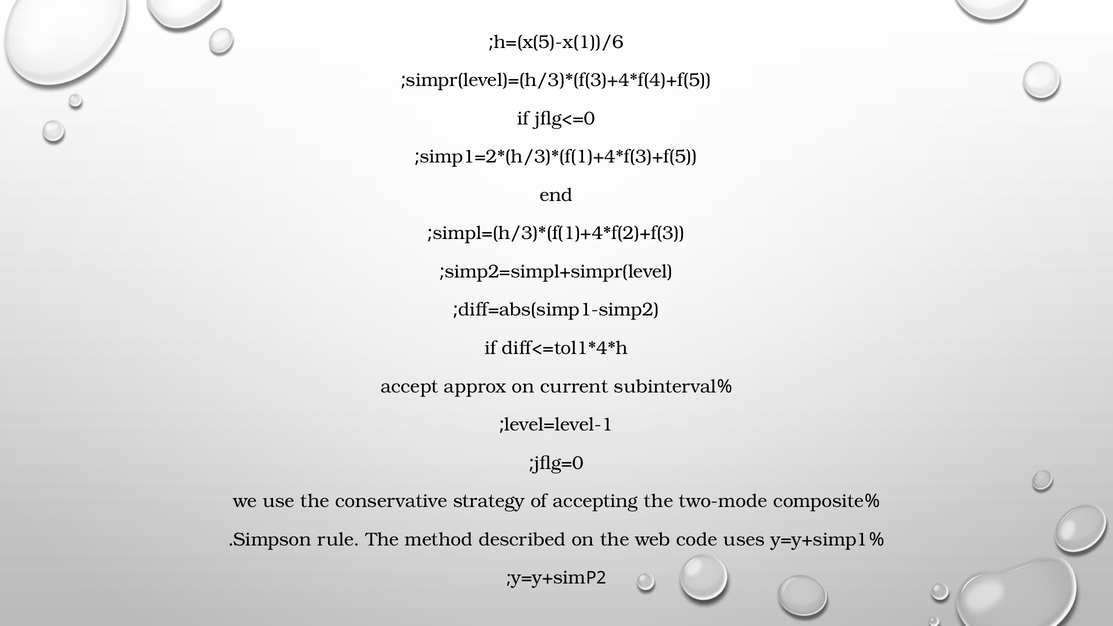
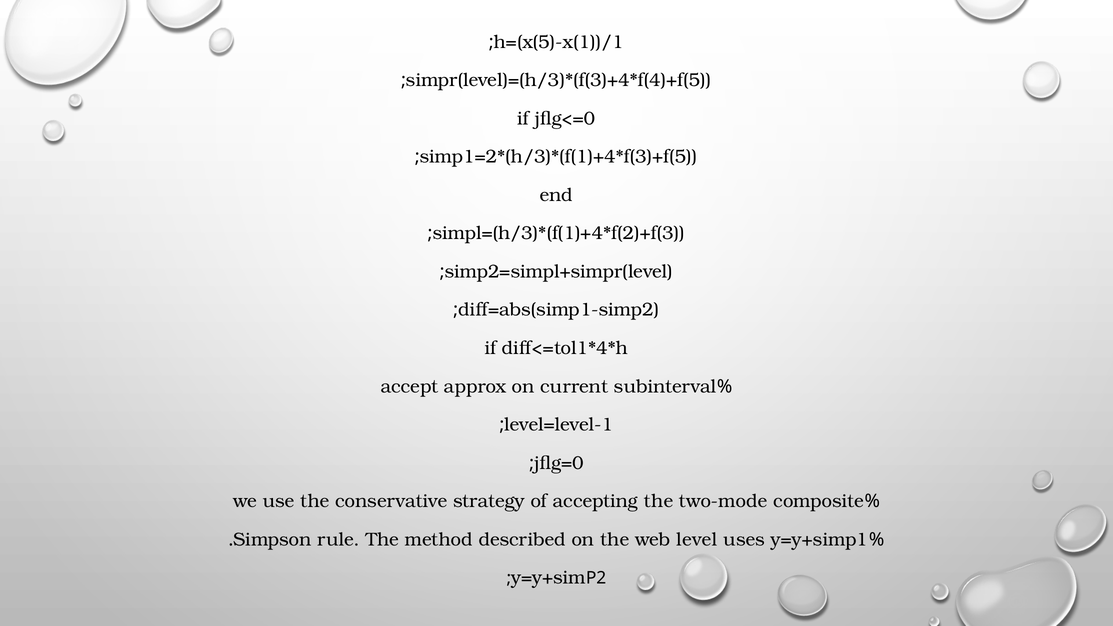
h=(x(5)-x(1))/6: h=(x(5)-x(1))/6 -> h=(x(5)-x(1))/1 (559, 42)
code: code -> level (697, 540)
